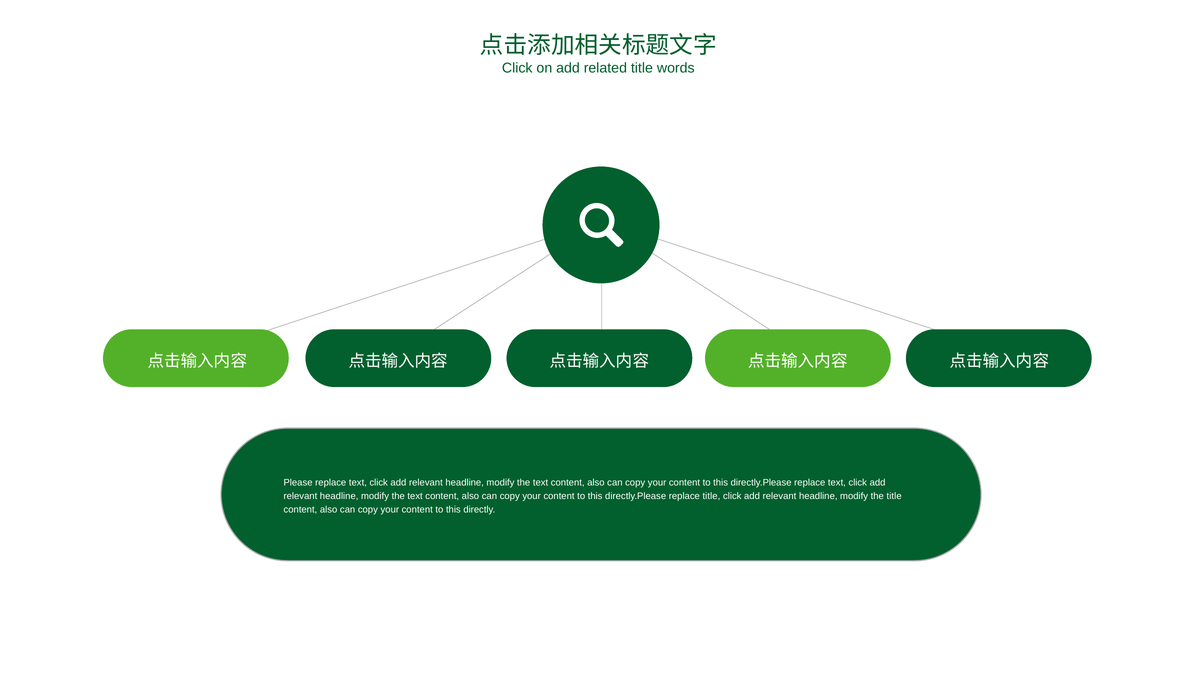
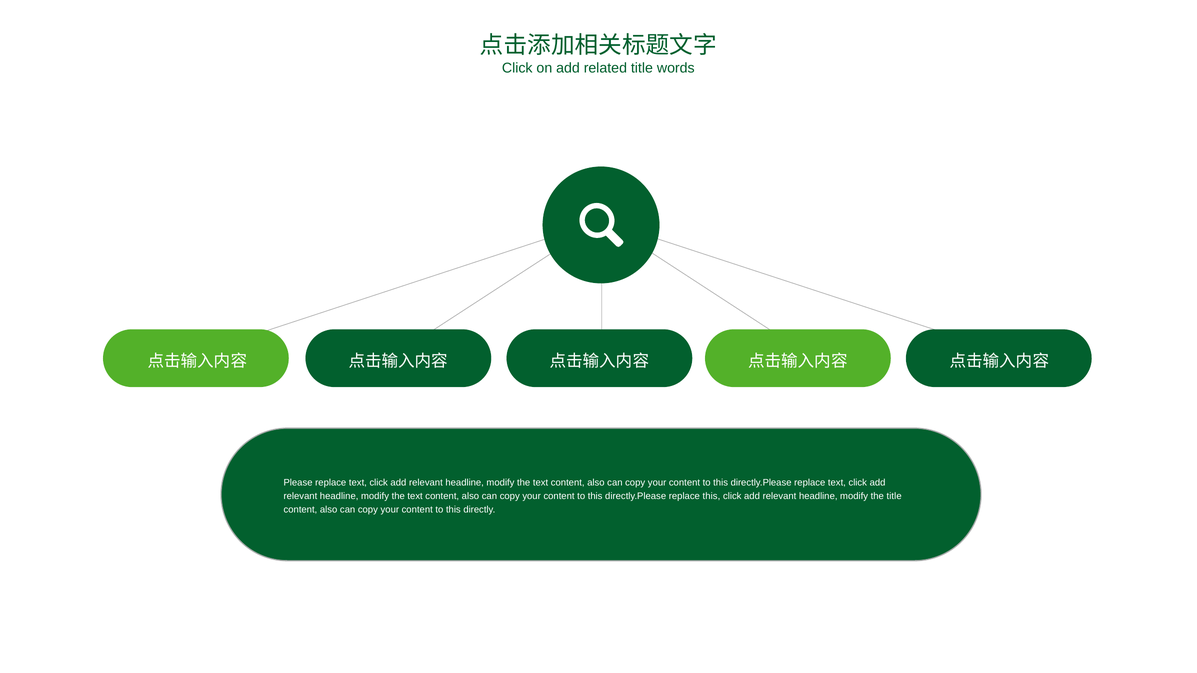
replace title: title -> this (711, 496)
